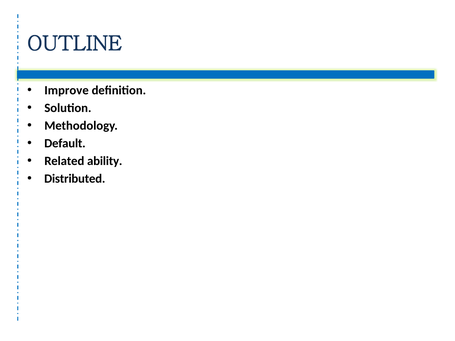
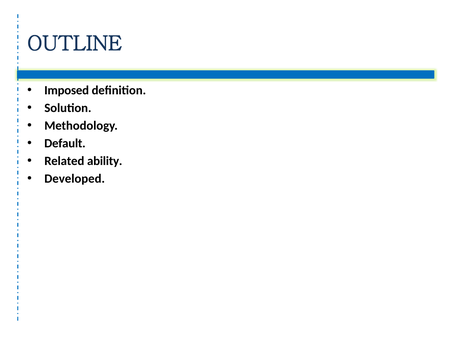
Improve: Improve -> Imposed (67, 90)
Distributed: Distributed -> Developed (75, 179)
